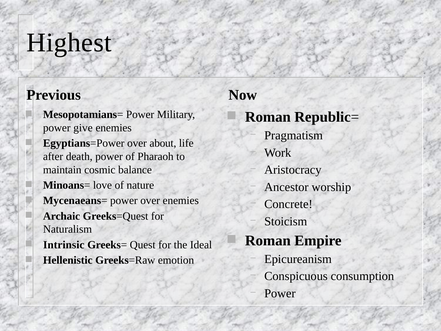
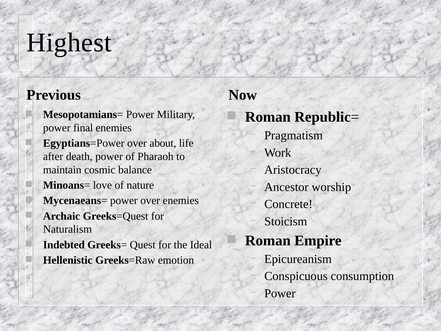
give: give -> final (83, 128)
Intrinsic: Intrinsic -> Indebted (64, 245)
